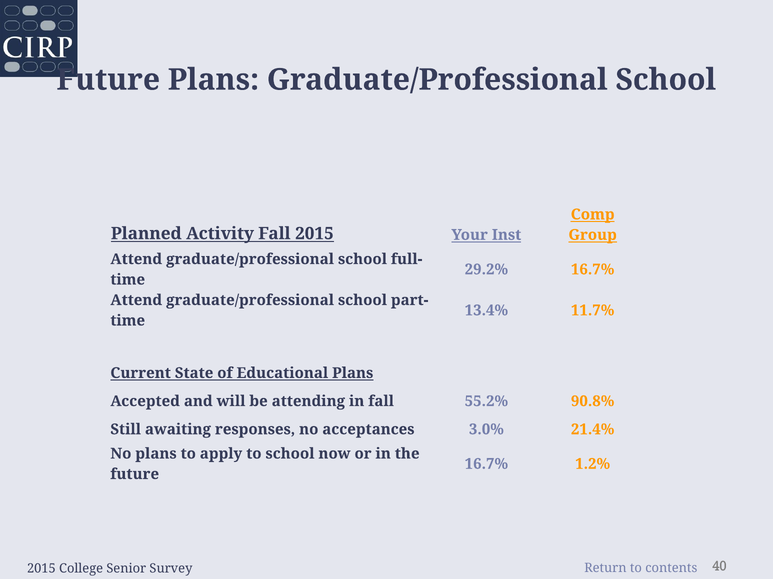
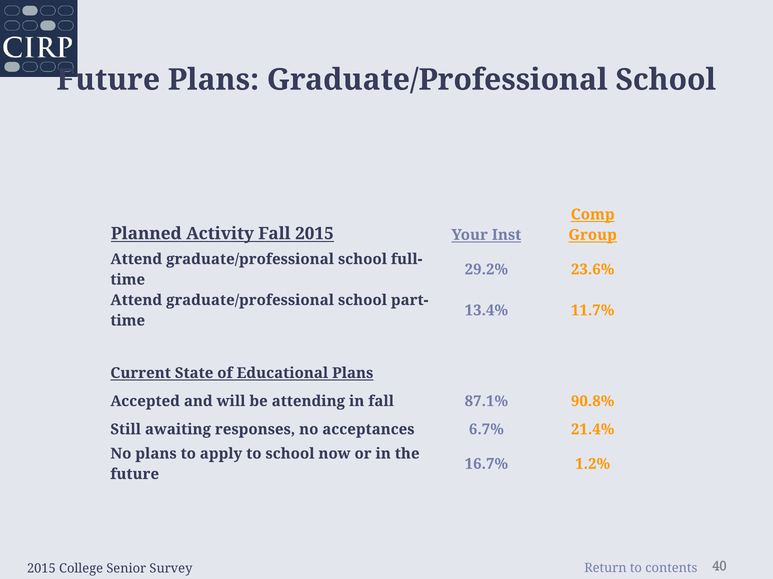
29.2% 16.7%: 16.7% -> 23.6% (593, 270)
55.2%: 55.2% -> 87.1% (486, 402)
3.0%: 3.0% -> 6.7% (486, 430)
